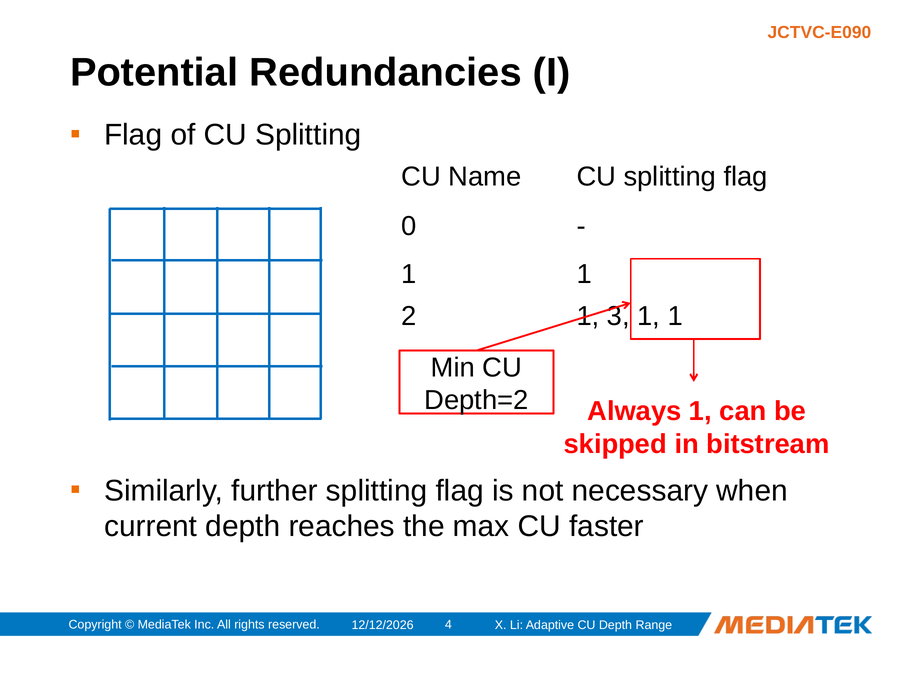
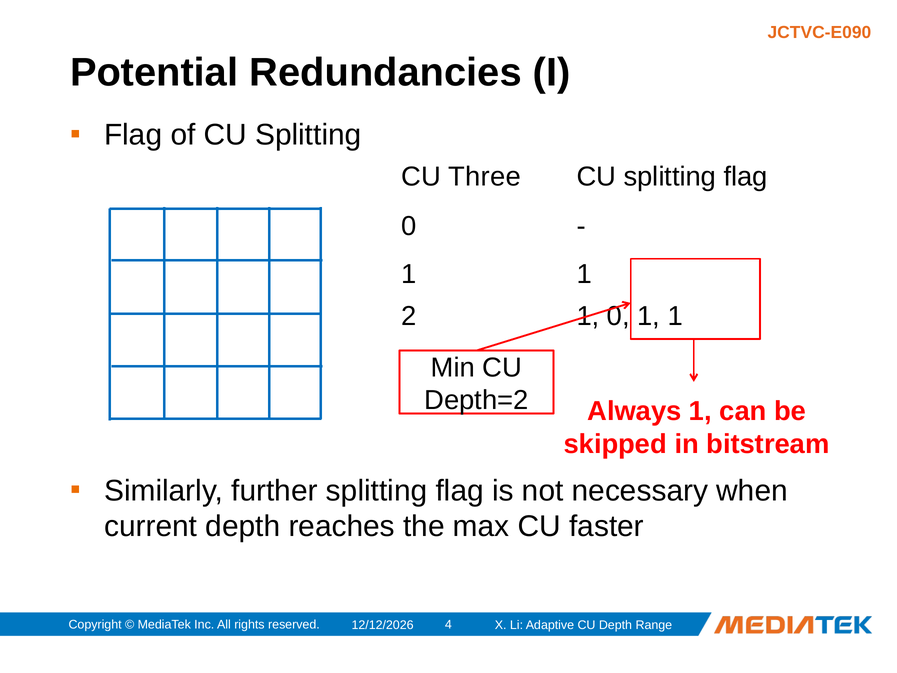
Name: Name -> Three (485, 177)
1 3: 3 -> 0 (618, 316)
